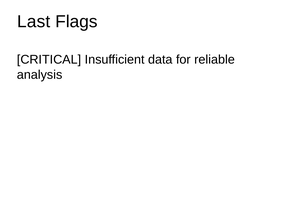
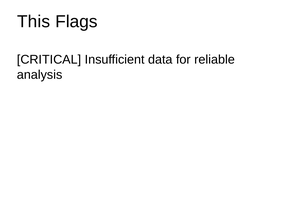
Last: Last -> This (34, 21)
